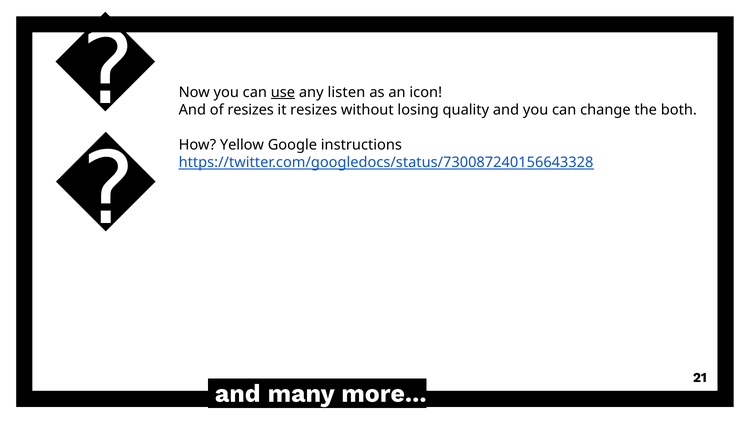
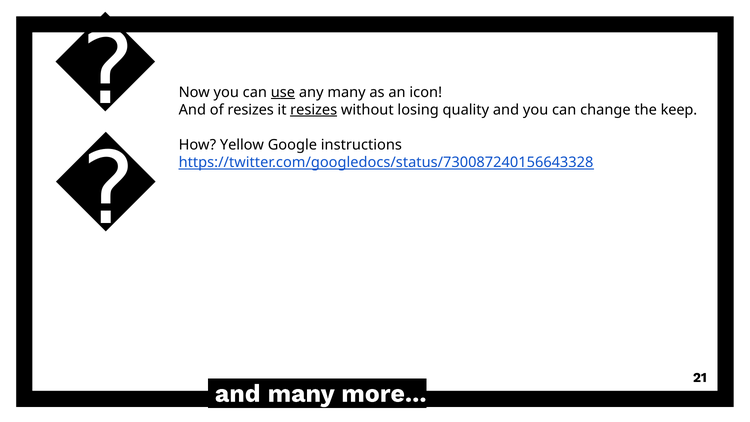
any listen: listen -> many (346, 92)
resizes underline: none -> present (314, 110)
both: both -> keep (679, 110)
